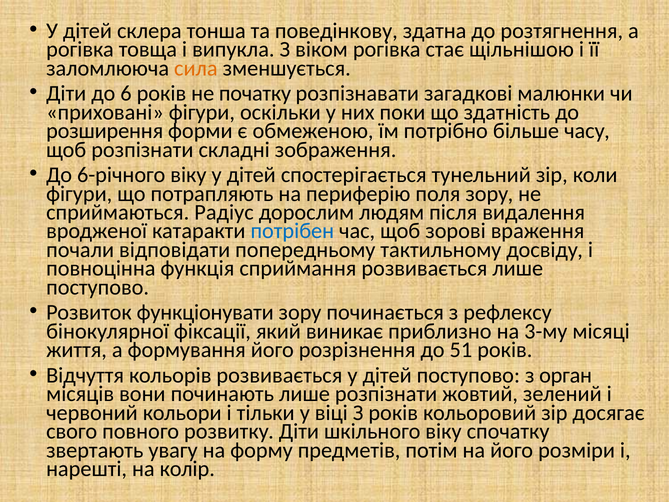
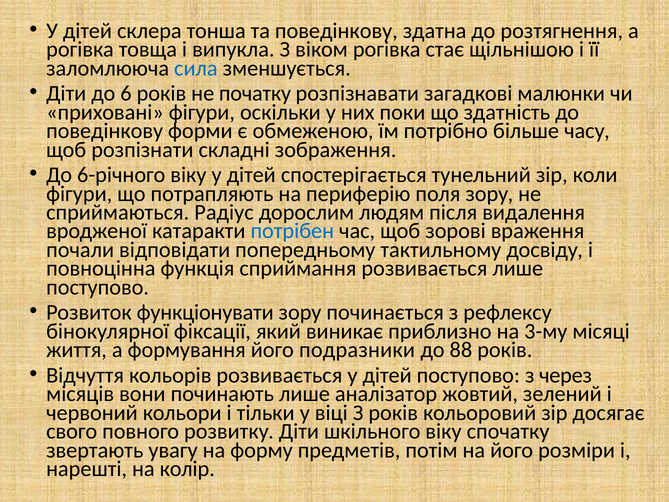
сила colour: orange -> blue (196, 68)
розширення: розширення -> поведінкову (105, 131)
розрізнення: розрізнення -> подразники (357, 350)
51: 51 -> 88 (461, 350)
орган: орган -> через (566, 375)
лише розпізнати: розпізнати -> аналізатор (386, 394)
